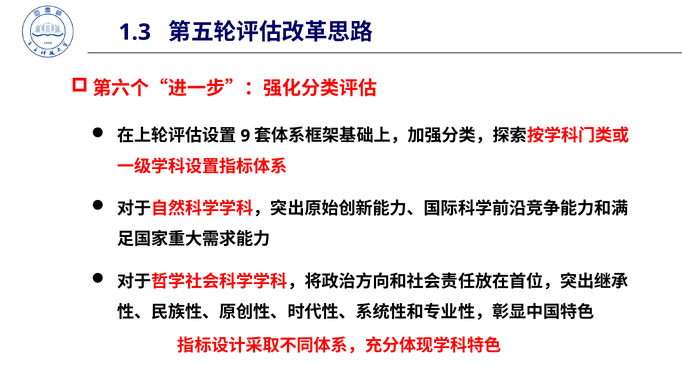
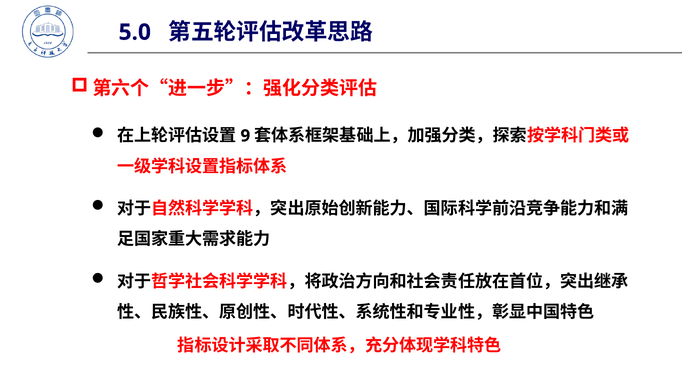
1.3: 1.3 -> 5.0 (135, 32)
